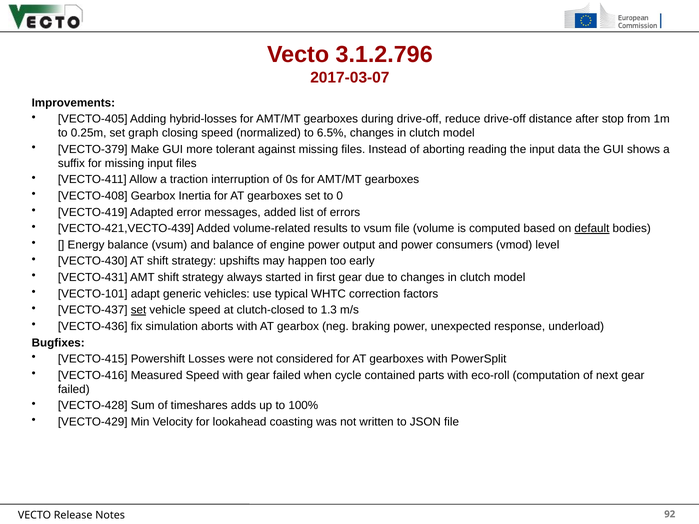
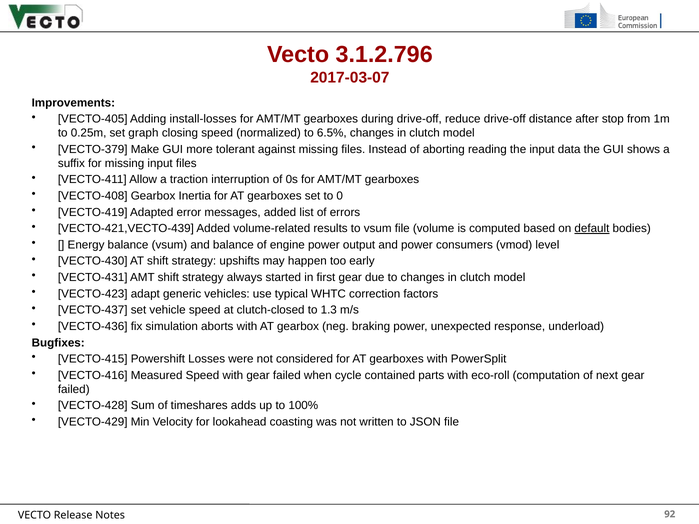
hybrid-losses: hybrid-losses -> install-losses (203, 119)
VECTO-101: VECTO-101 -> VECTO-423 (93, 294)
set underline: present -> none (138, 310)
